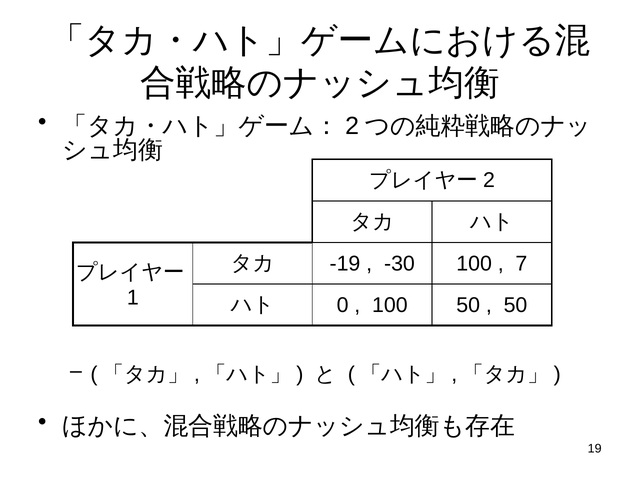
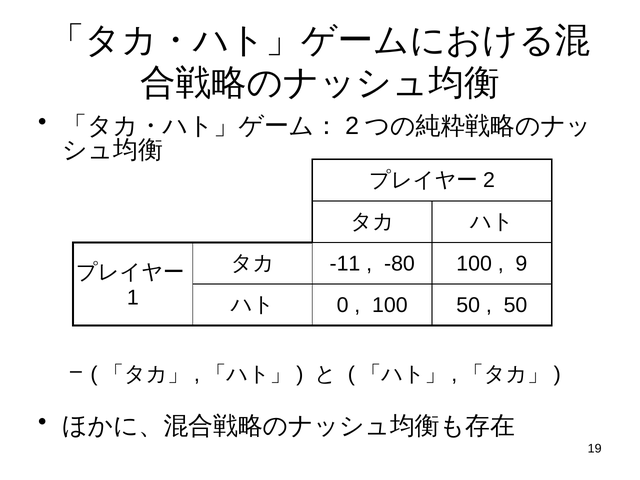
-19: -19 -> -11 (345, 264)
-30: -30 -> -80 (399, 264)
7: 7 -> 9 (521, 264)
